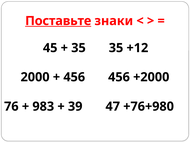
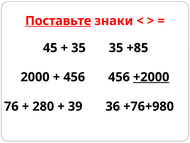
+12: +12 -> +85 (137, 48)
+2000 underline: none -> present (151, 77)
983: 983 -> 280 (43, 106)
47: 47 -> 36 (113, 106)
